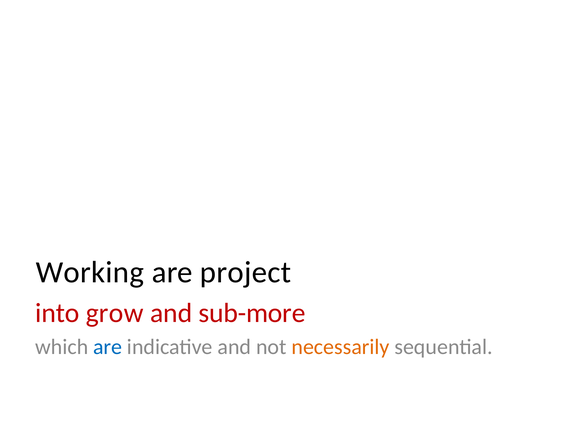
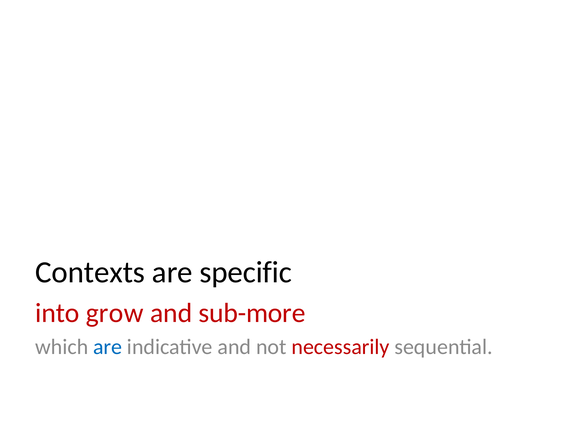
Working: Working -> Contexts (90, 273)
project: project -> specific (246, 273)
necessarily colour: orange -> red (340, 347)
